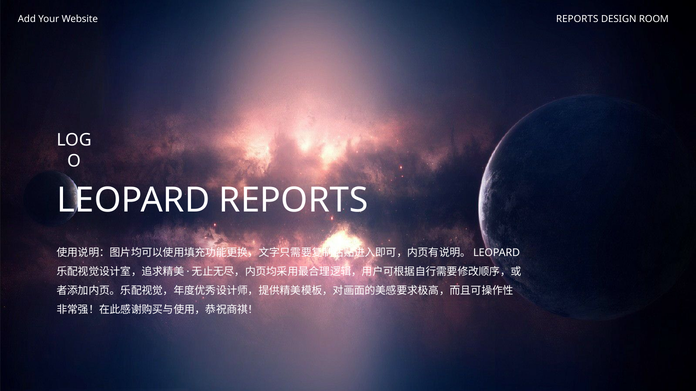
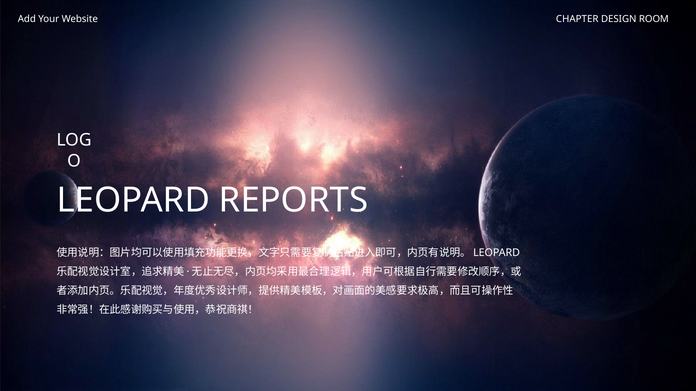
Website REPORTS: REPORTS -> CHAPTER (577, 19)
